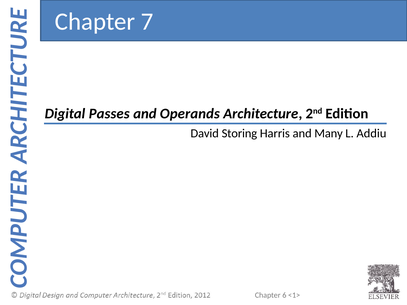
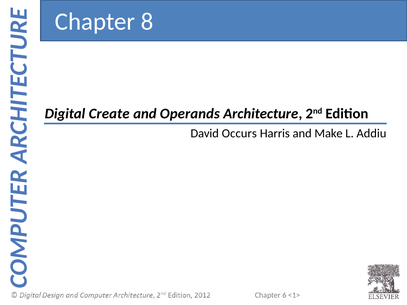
7: 7 -> 8 (147, 22)
Passes: Passes -> Create (109, 114)
Storing: Storing -> Occurs (239, 134)
Many: Many -> Make (329, 134)
